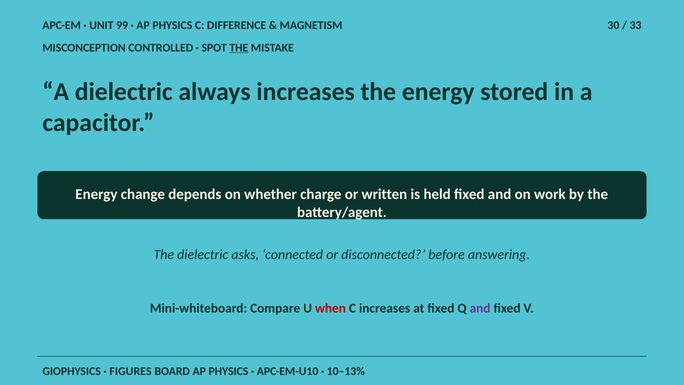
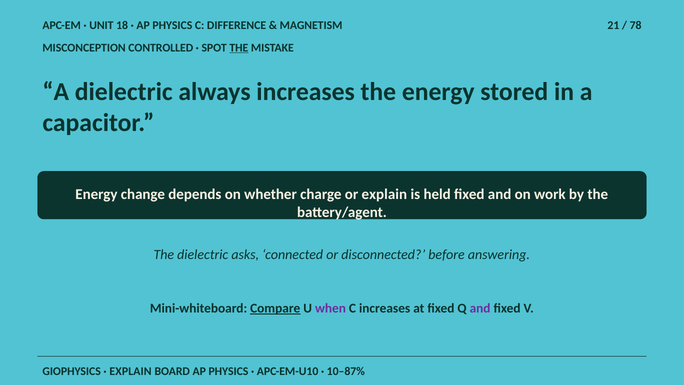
99: 99 -> 18 (122, 25)
30: 30 -> 21 (613, 25)
33: 33 -> 78 (636, 25)
or written: written -> explain (384, 194)
Compare underline: none -> present (275, 308)
when colour: red -> purple (330, 308)
FIGURES: FIGURES -> EXPLAIN (131, 371)
10–13%: 10–13% -> 10–87% (346, 371)
